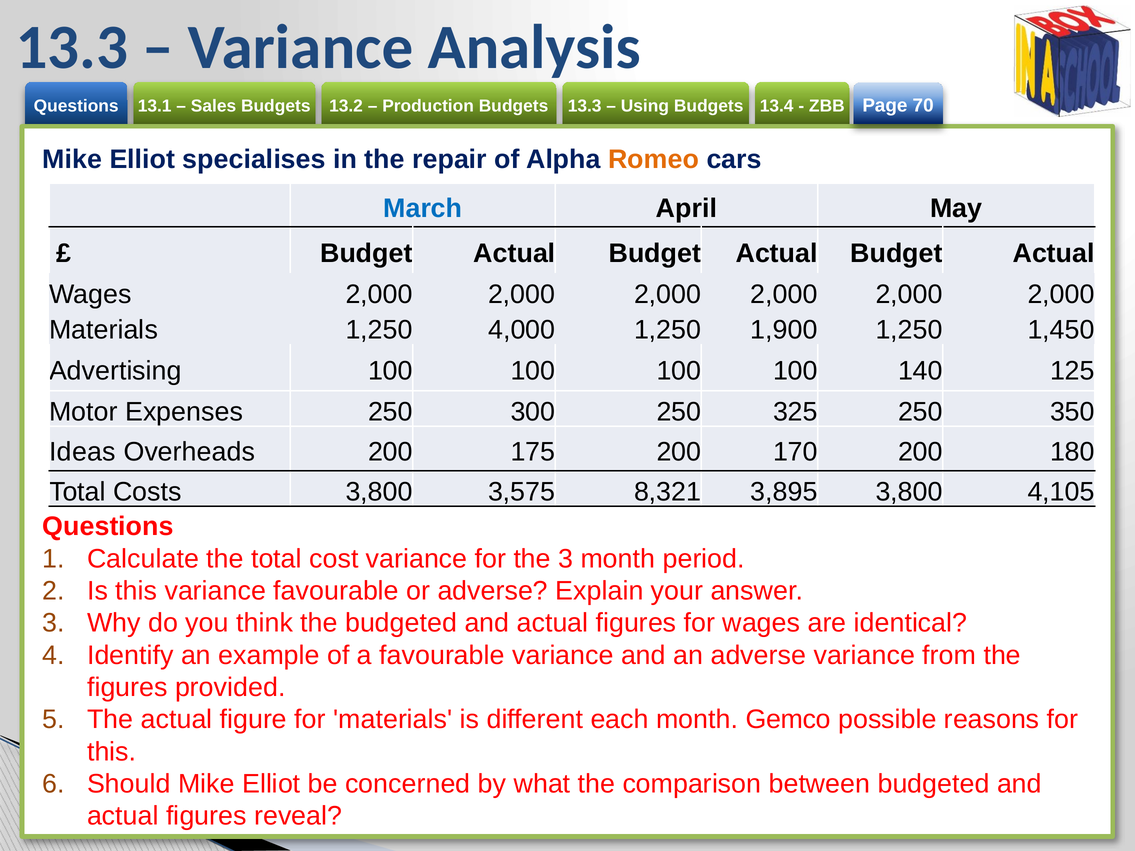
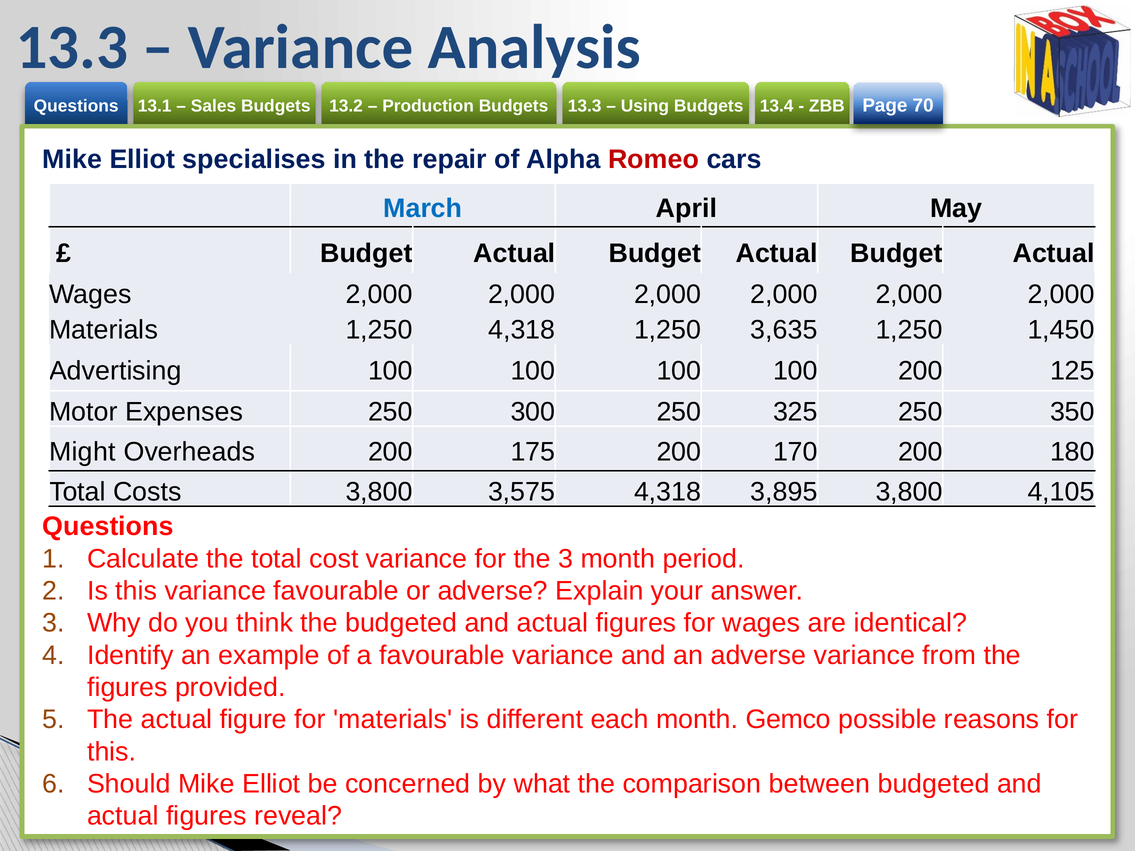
Romeo colour: orange -> red (654, 160)
1,250 4,000: 4,000 -> 4,318 (522, 330)
1,900: 1,900 -> 3,635 (784, 330)
100 140: 140 -> 200 (920, 371)
Ideas: Ideas -> Might (82, 452)
3,575 8,321: 8,321 -> 4,318 (668, 492)
